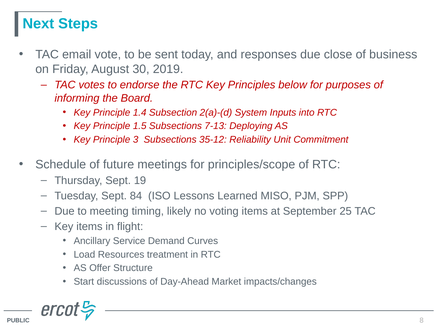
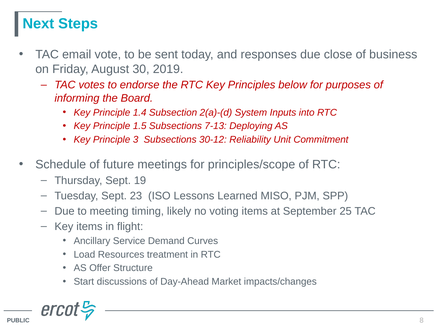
35-12: 35-12 -> 30-12 (213, 140)
84: 84 -> 23 (136, 196)
